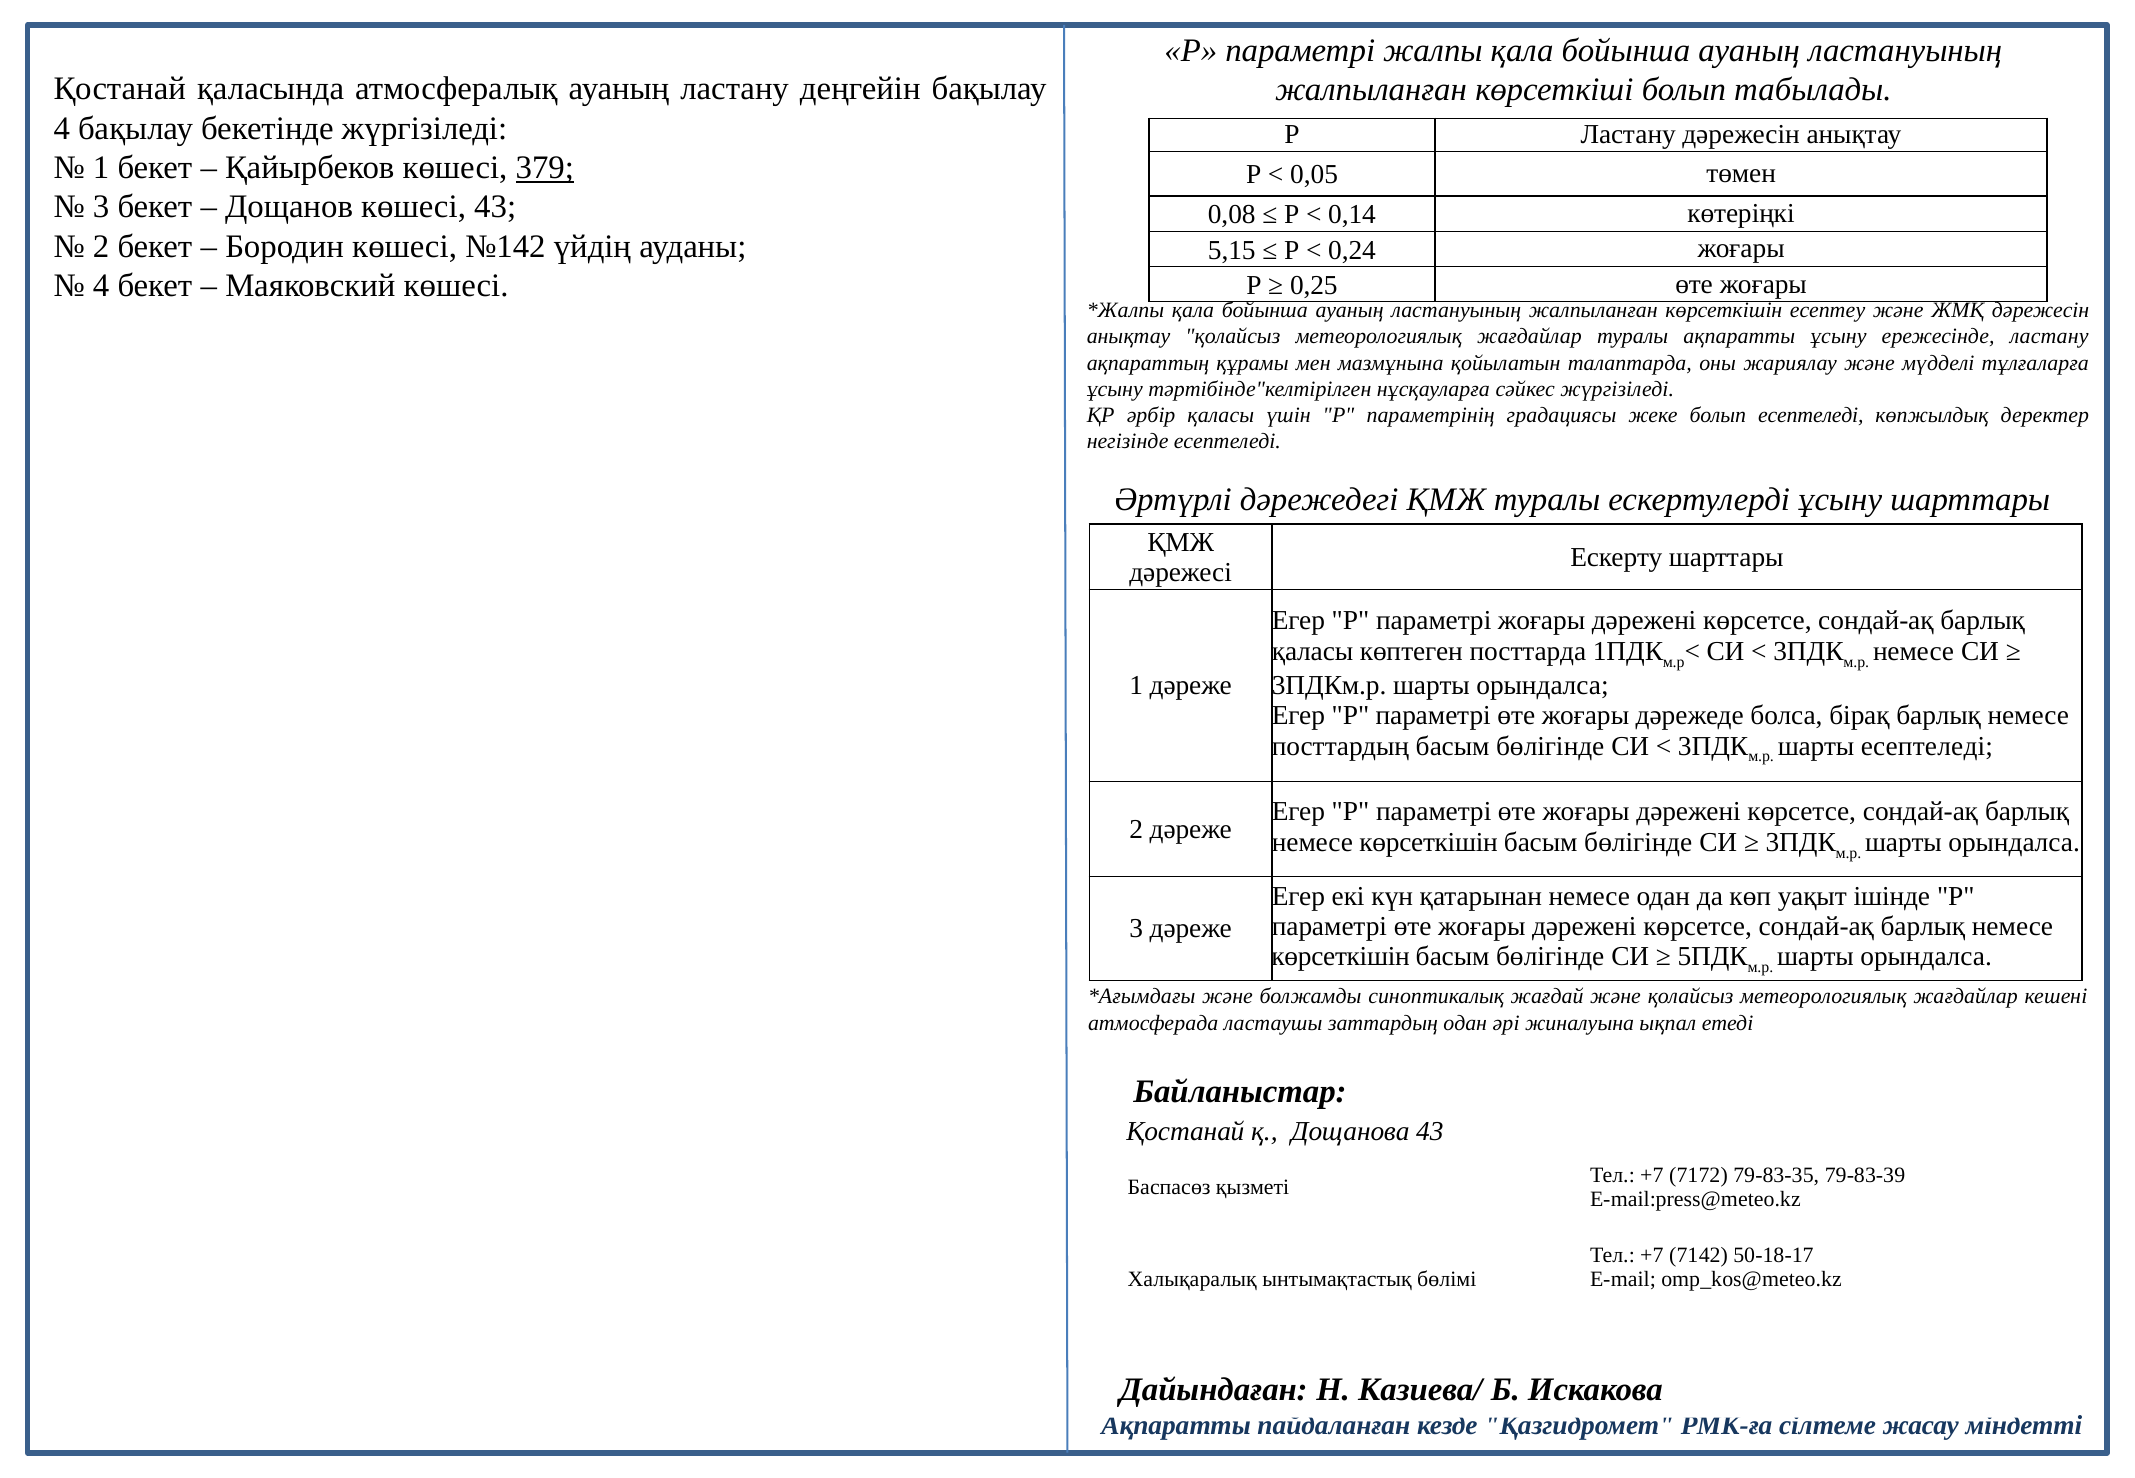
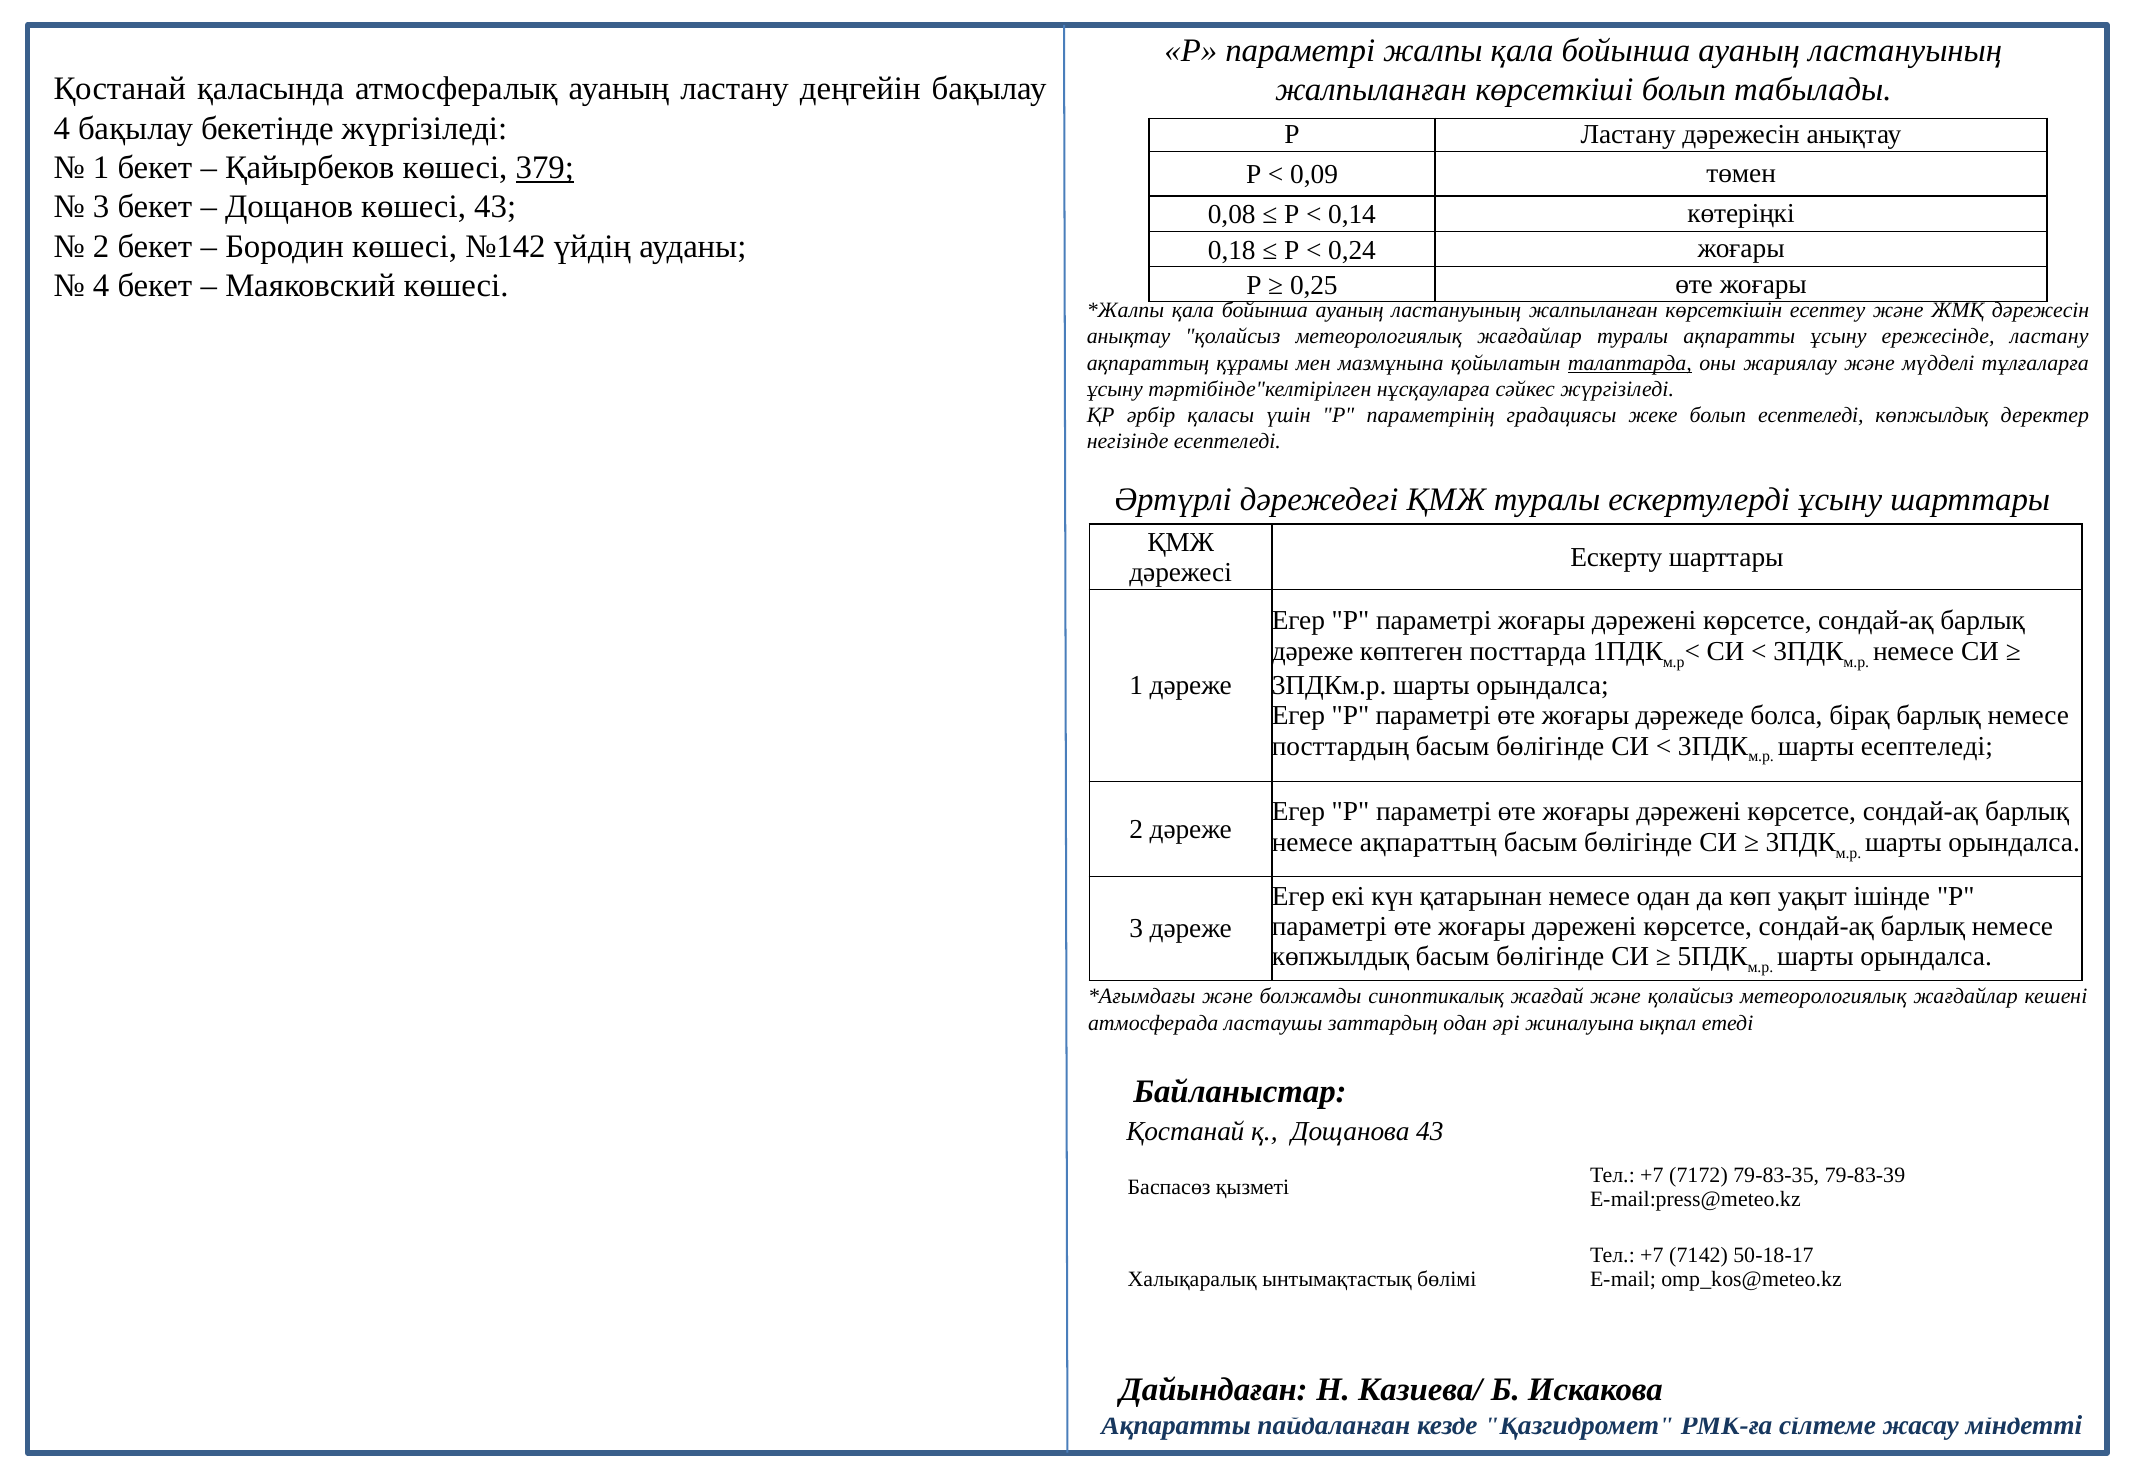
0,05: 0,05 -> 0,09 (1314, 175)
5,15: 5,15 -> 0,18 (1232, 250)
талаптарда underline: none -> present (1630, 363)
қаласы: қаласы -> дәреже (1313, 651)
көрсеткішін: көрсеткішін -> ақпараттың (1428, 842)
көрсеткішін: көрсеткішін -> көпжылдық (1341, 957)
